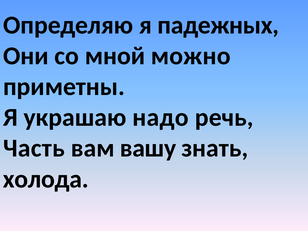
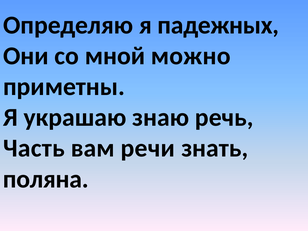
надо: надо -> знаю (161, 117)
вашу: вашу -> речи (148, 148)
холода: холода -> поляна (46, 179)
